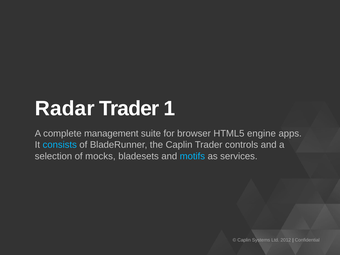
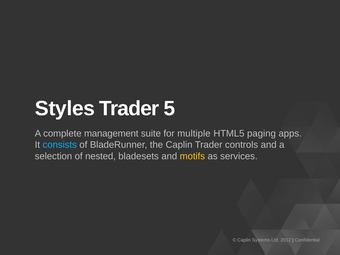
Radar: Radar -> Styles (65, 108)
1: 1 -> 5 (169, 108)
browser: browser -> multiple (194, 134)
engine: engine -> paging (261, 134)
mocks: mocks -> nested (101, 156)
motifs colour: light blue -> yellow (192, 156)
